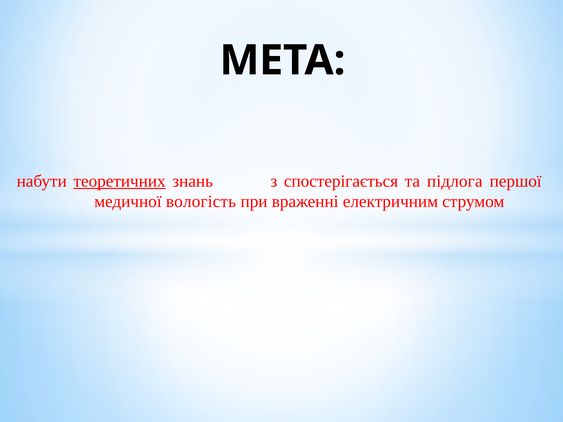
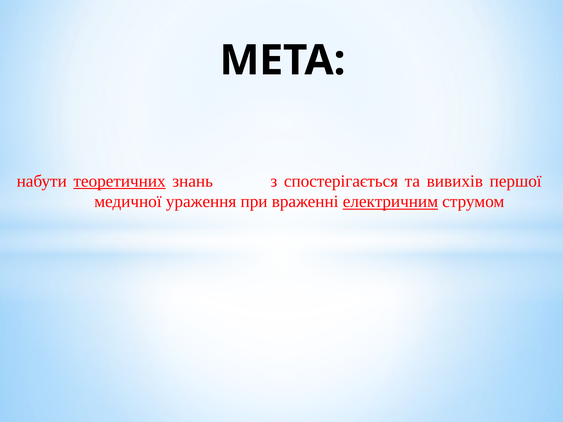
підлога: підлога -> вивихів (455, 181)
вологість: вологість -> ураження (201, 202)
електричним underline: none -> present (390, 202)
